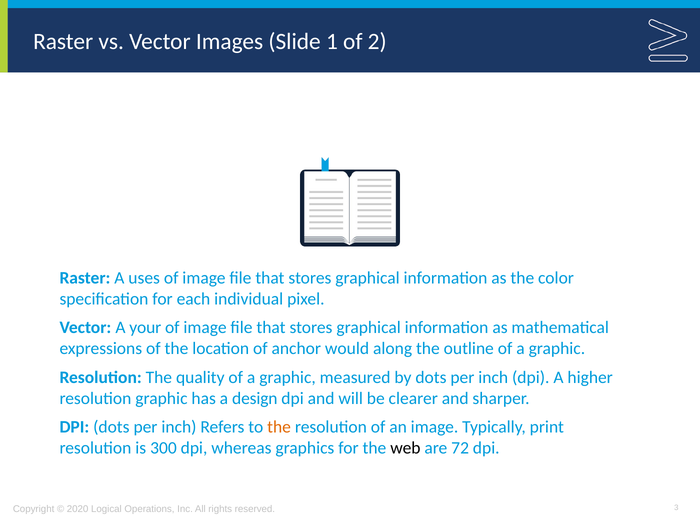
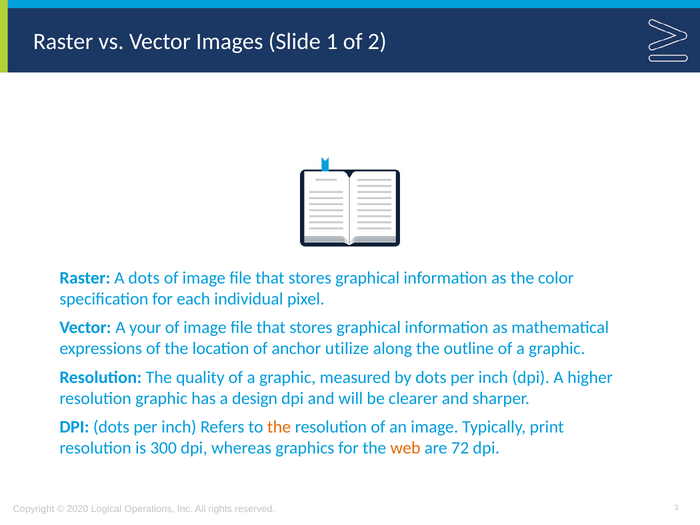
A uses: uses -> dots (144, 278)
would: would -> utilize (347, 348)
web colour: black -> orange (405, 448)
